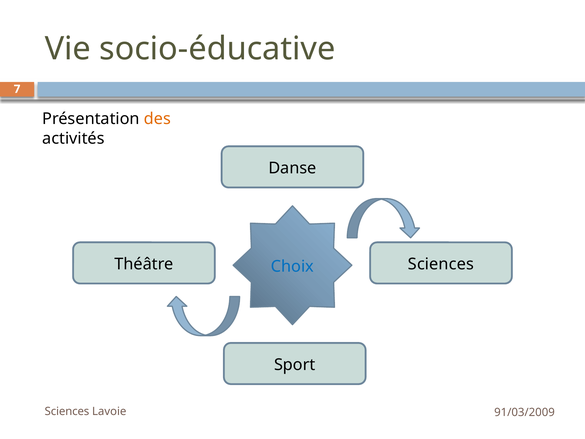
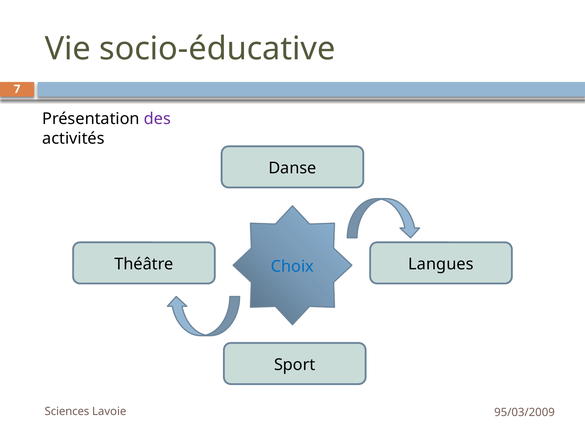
des colour: orange -> purple (157, 119)
Sciences: Sciences -> Langues (441, 264)
91/03/2009: 91/03/2009 -> 95/03/2009 (524, 412)
